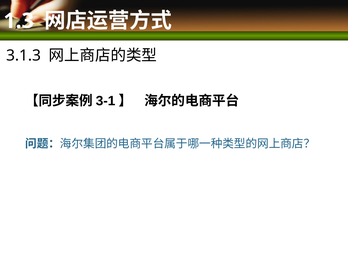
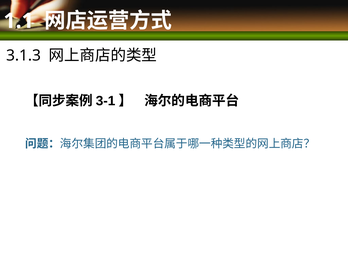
1.3: 1.3 -> 1.1 (19, 21)
